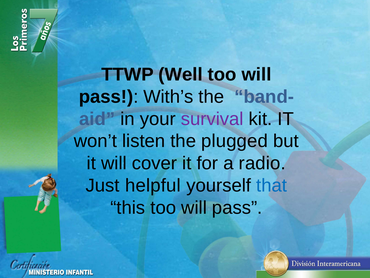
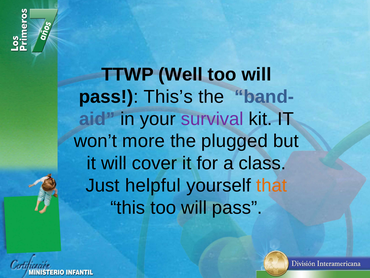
With’s: With’s -> This’s (168, 96)
listen: listen -> more (144, 141)
radio: radio -> class (262, 163)
that colour: blue -> orange (272, 185)
